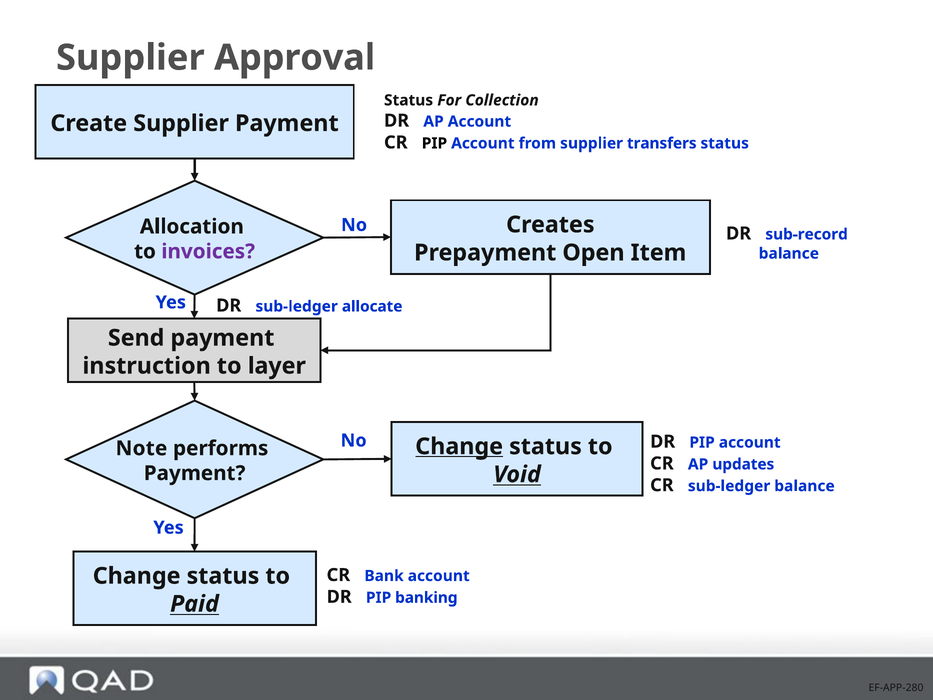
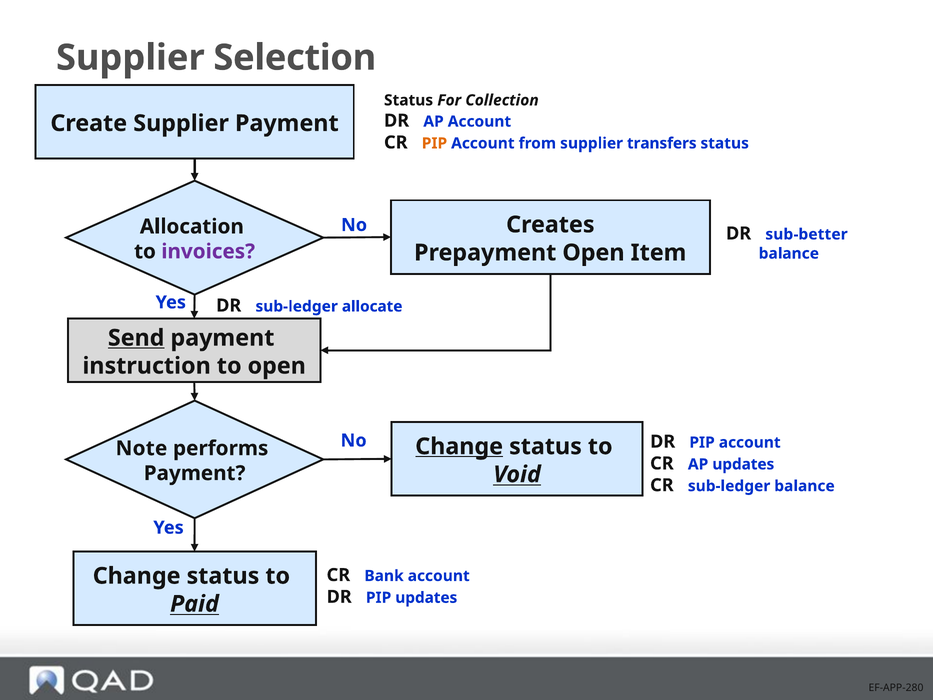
Approval: Approval -> Selection (295, 58)
PIP colour: black -> orange (434, 143)
sub-record: sub-record -> sub-better (807, 234)
Send underline: none -> present (136, 338)
to layer: layer -> open (277, 366)
PIP banking: banking -> updates (426, 598)
